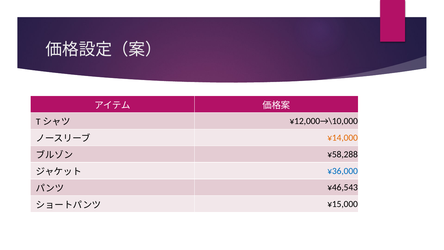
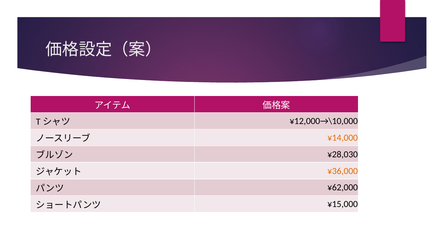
¥58,288: ¥58,288 -> ¥28,030 (343, 154)
¥36,000 colour: blue -> orange (343, 171)
¥46,543: ¥46,543 -> ¥62,000 (343, 187)
